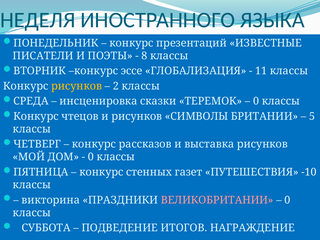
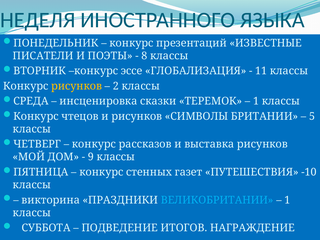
0: 0 -> 1 (256, 101)
0: 0 -> 9 (91, 157)
ВЕЛИКОБРИТАНИИ colour: pink -> light blue (217, 200)
0: 0 -> 1 (287, 200)
